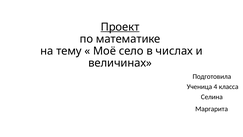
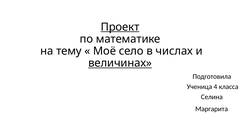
величинах underline: none -> present (120, 63)
